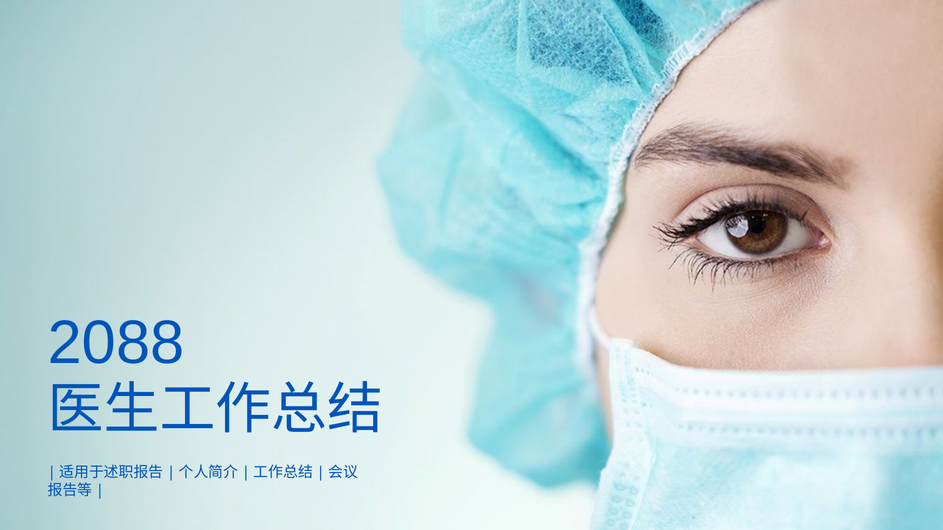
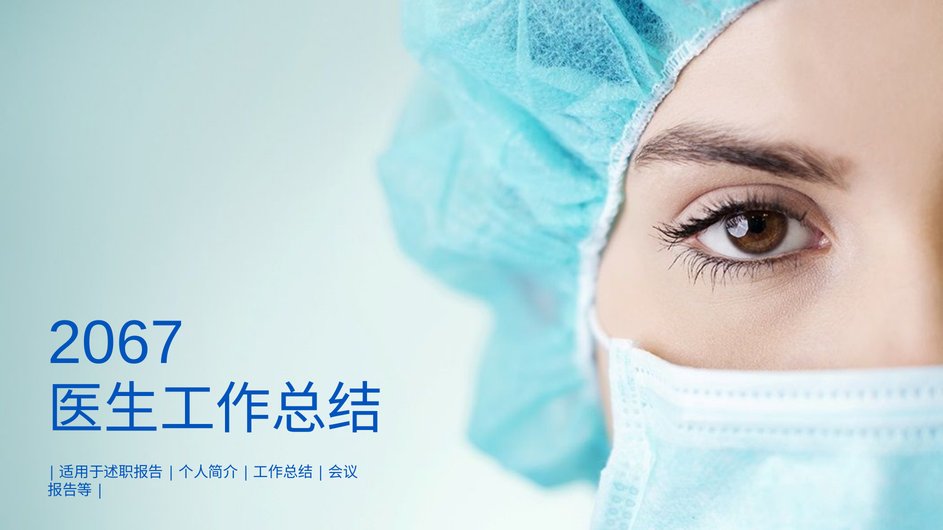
2088: 2088 -> 2067 (116, 343)
